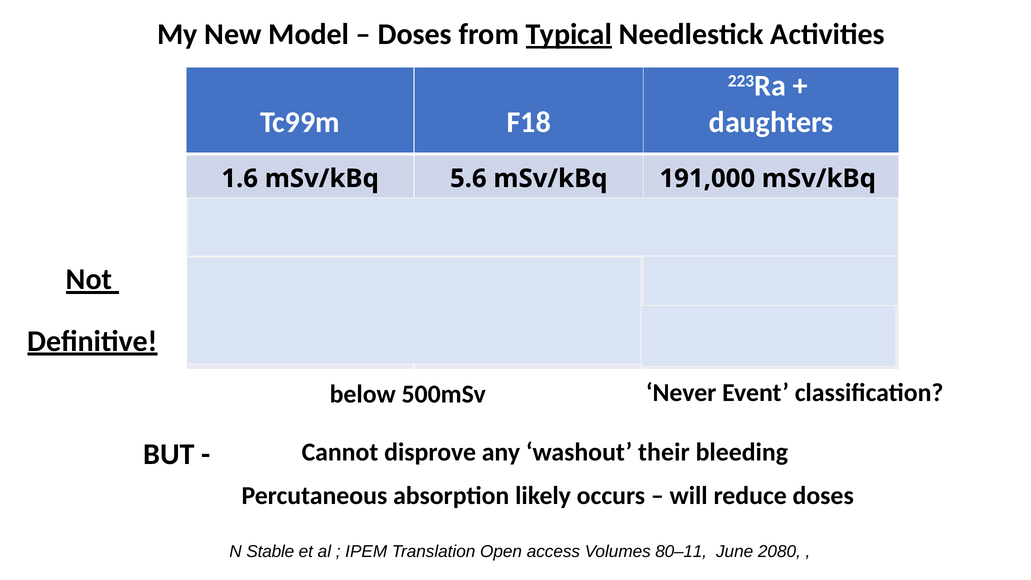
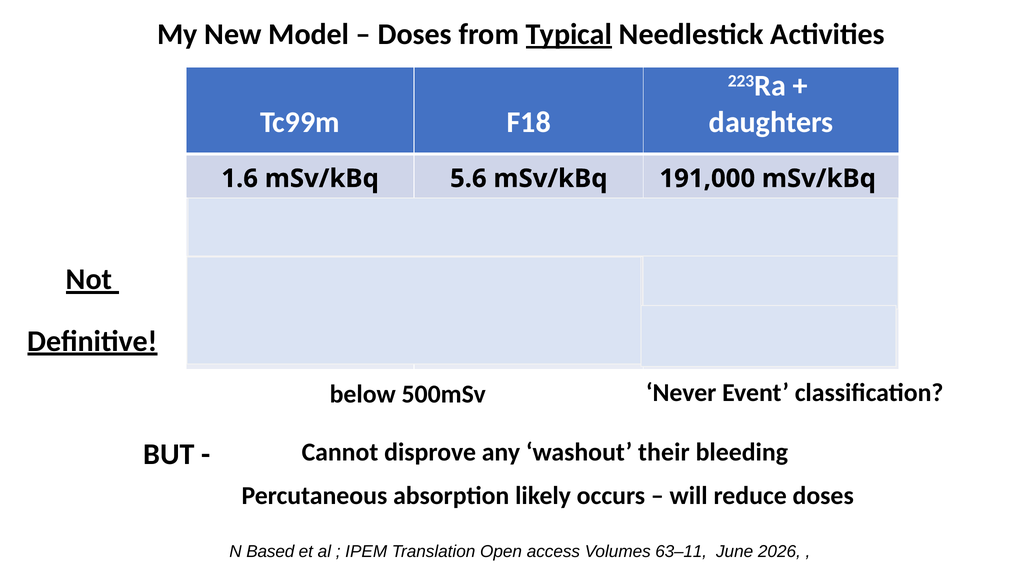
N Stable: Stable -> Based (270, 551)
80–11: 80–11 -> 63–11 (681, 551)
2080: 2080 -> 2026 (779, 551)
